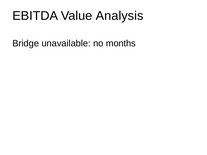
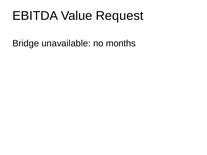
Analysis: Analysis -> Request (120, 16)
